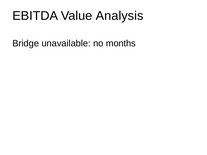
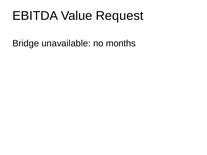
Analysis: Analysis -> Request (120, 16)
